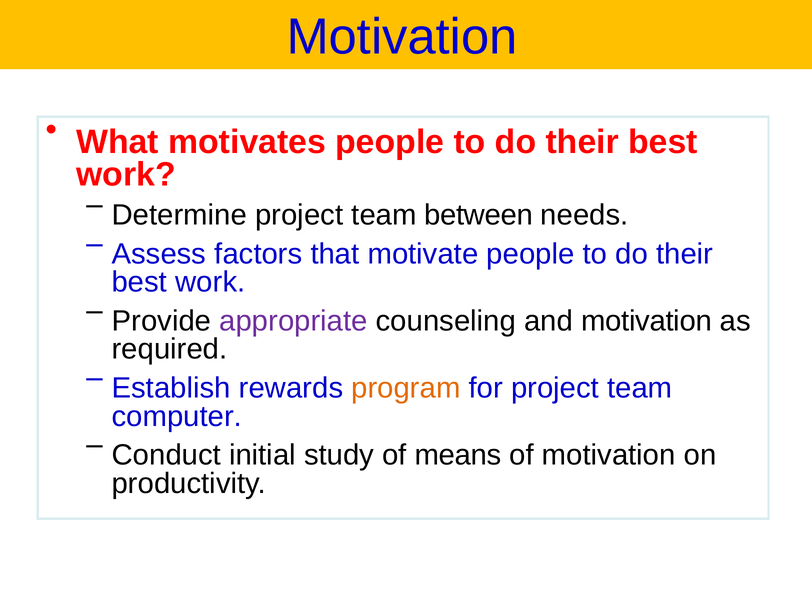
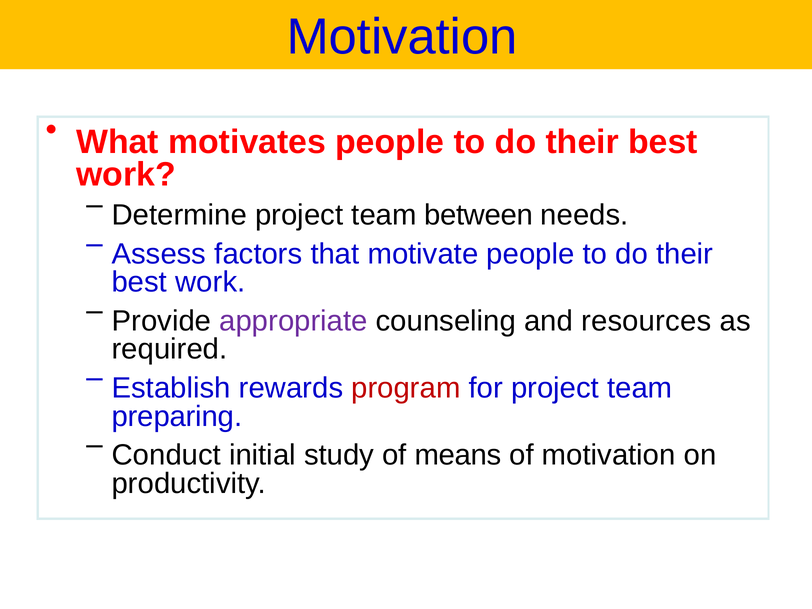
and motivation: motivation -> resources (646, 321)
program colour: orange -> red (406, 388)
computer: computer -> preparing (177, 416)
